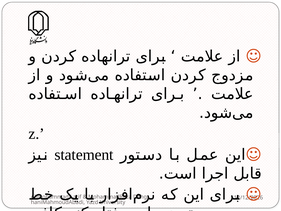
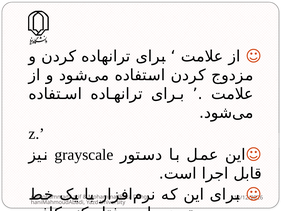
statement: statement -> grayscale (84, 155)
